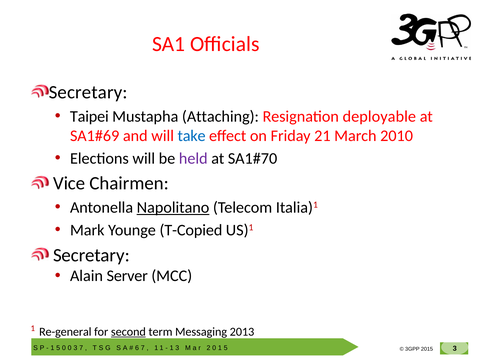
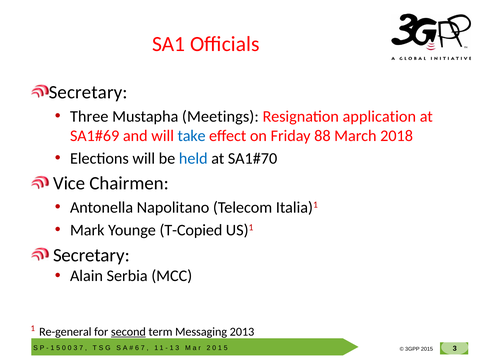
Taipei: Taipei -> Three (89, 116)
Attaching: Attaching -> Meetings (220, 116)
deployable: deployable -> application (379, 116)
21: 21 -> 88 (322, 136)
2010: 2010 -> 2018 (397, 136)
held colour: purple -> blue (193, 158)
Napolitano underline: present -> none (173, 207)
Server: Server -> Serbia (127, 276)
